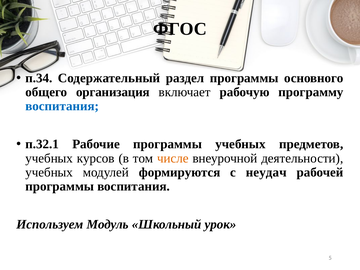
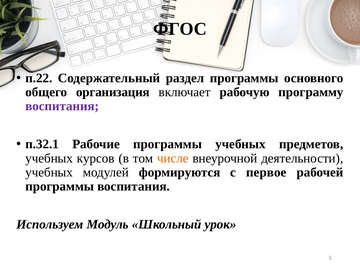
п.34: п.34 -> п.22 (39, 78)
воспитания colour: blue -> purple (62, 106)
неудач: неудач -> первое (266, 172)
